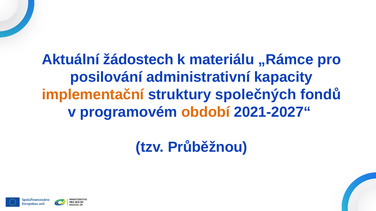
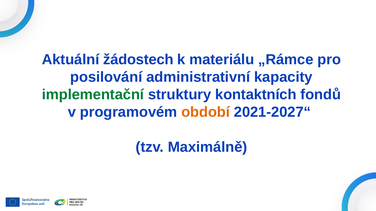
implementační colour: orange -> green (93, 95)
společných: společných -> kontaktních (256, 95)
Průběžnou: Průběžnou -> Maximálně (208, 148)
